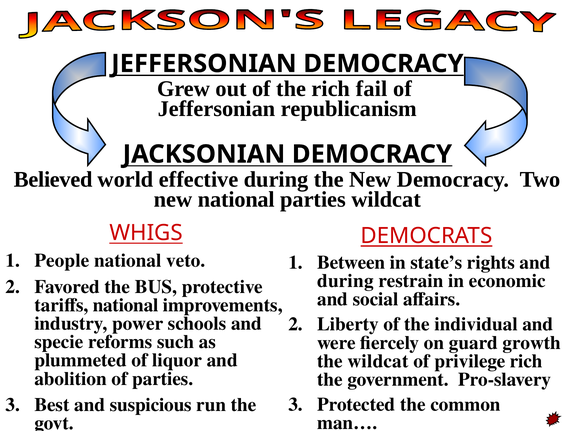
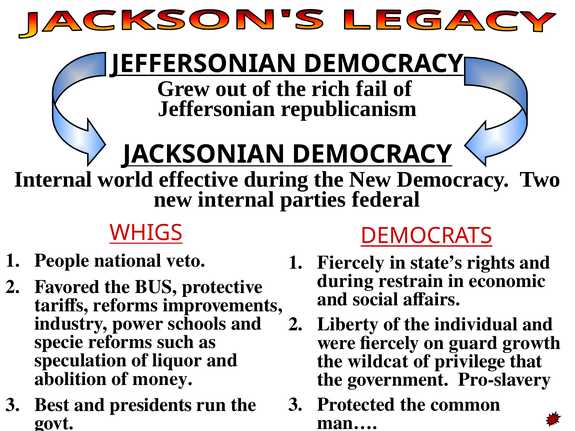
Believed: Believed -> Internal (53, 179)
new national: national -> internal (236, 200)
parties wildcat: wildcat -> federal (386, 200)
Between: Between -> Fiercely (351, 263)
tariffs national: national -> reforms (125, 305)
plummeted: plummeted -> speculation (81, 360)
privilege rich: rich -> that (526, 361)
of parties: parties -> money (163, 379)
suspicious: suspicious -> presidents (151, 405)
